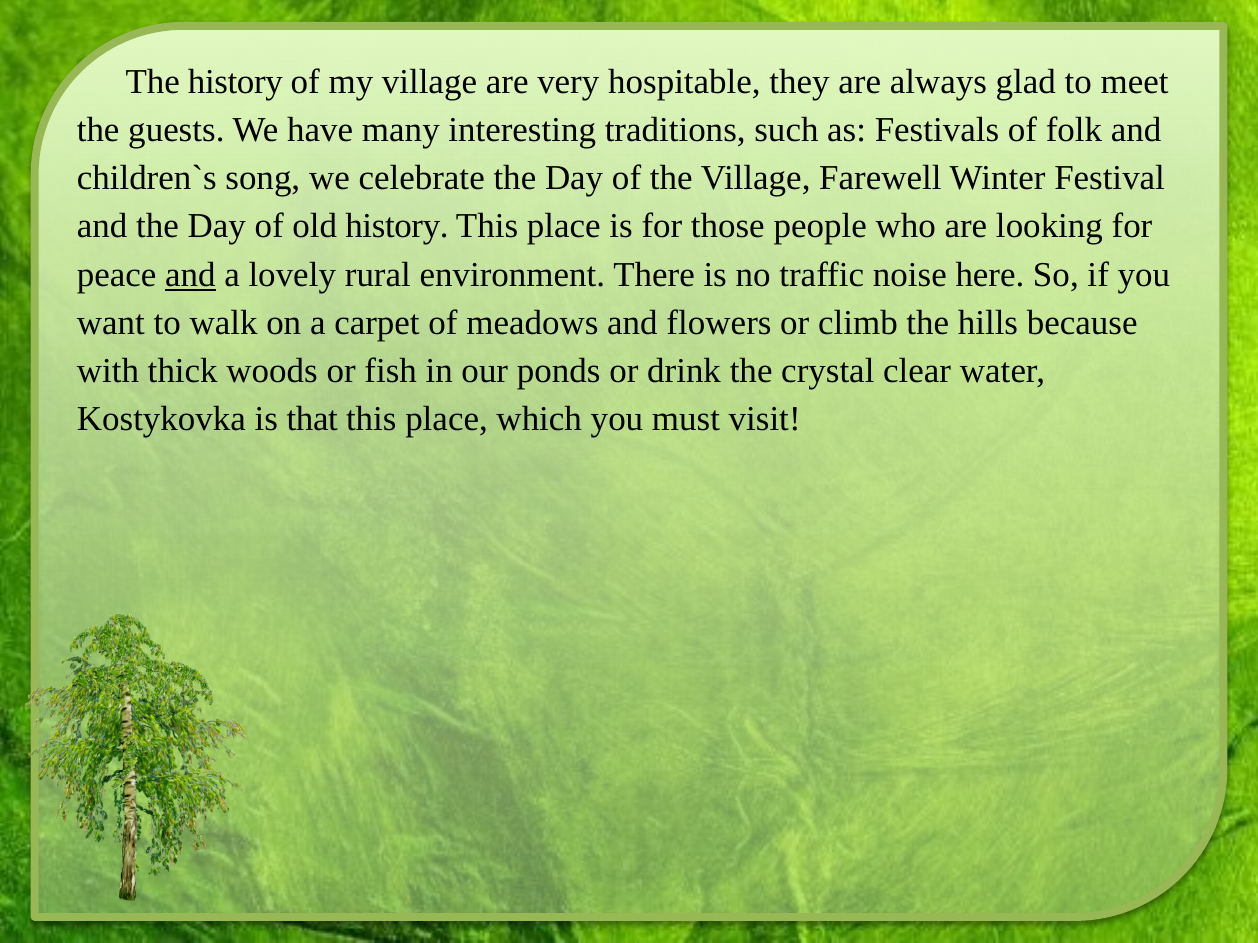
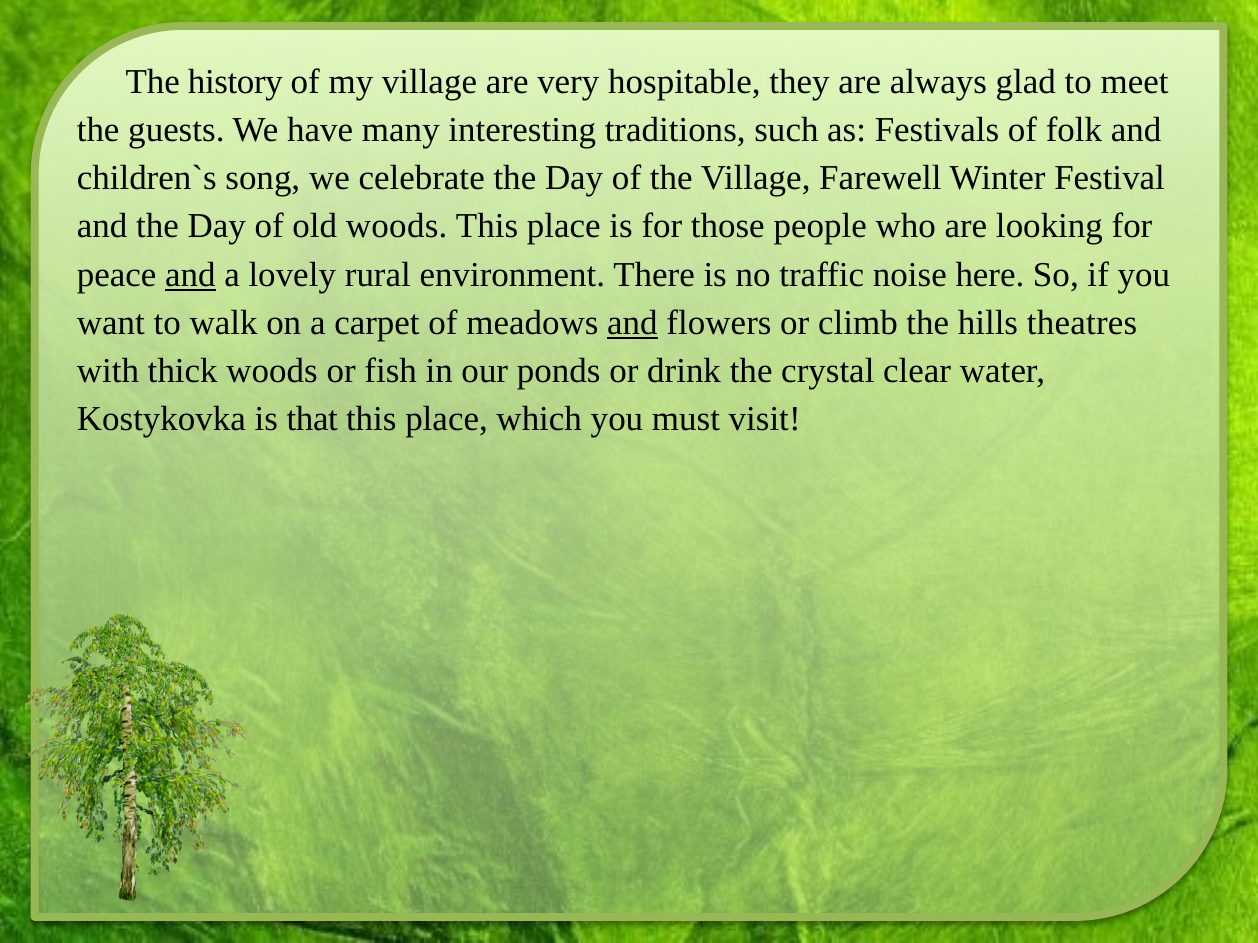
old history: history -> woods (397, 226)
and underline: none -> present (632, 323)
because: because -> theatres (1082, 323)
